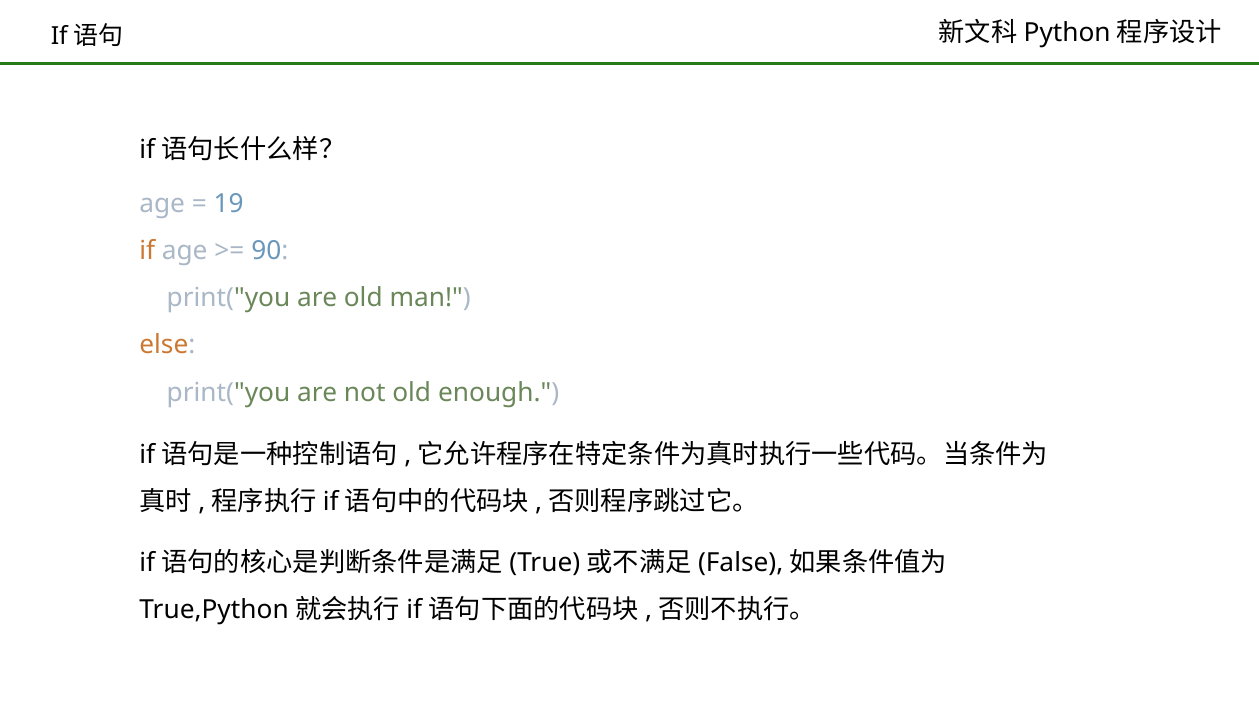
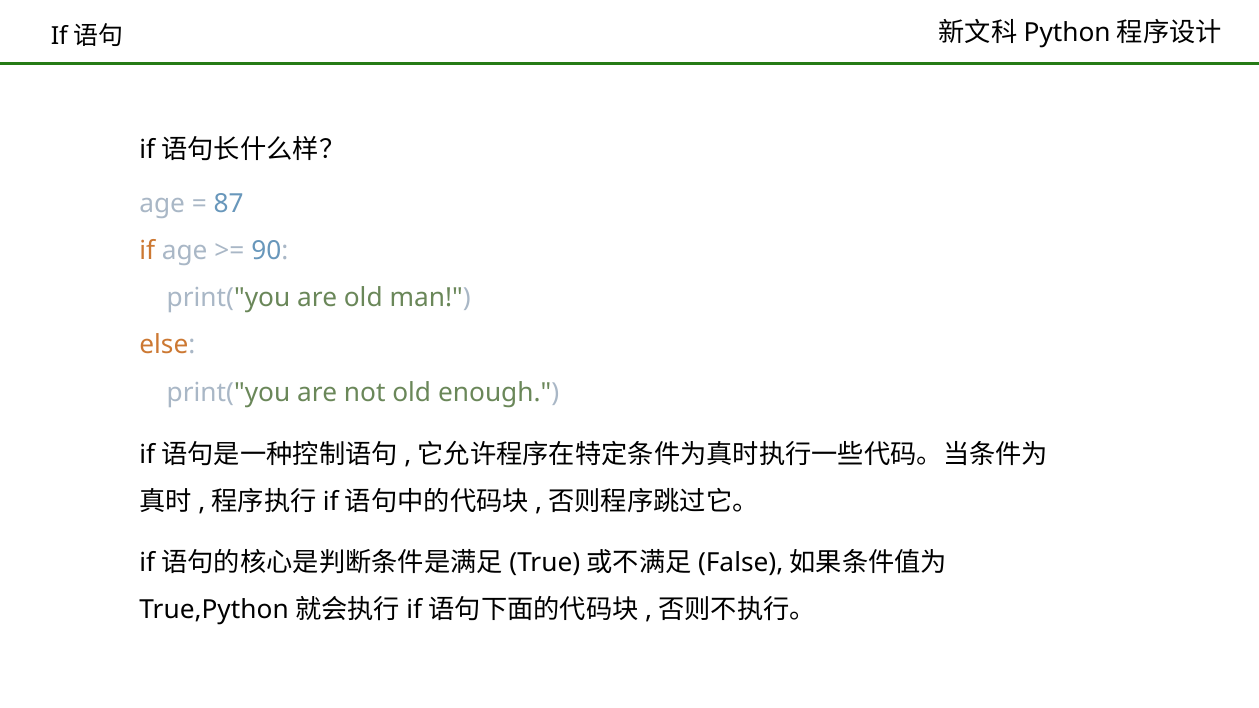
19: 19 -> 87 (229, 204)
